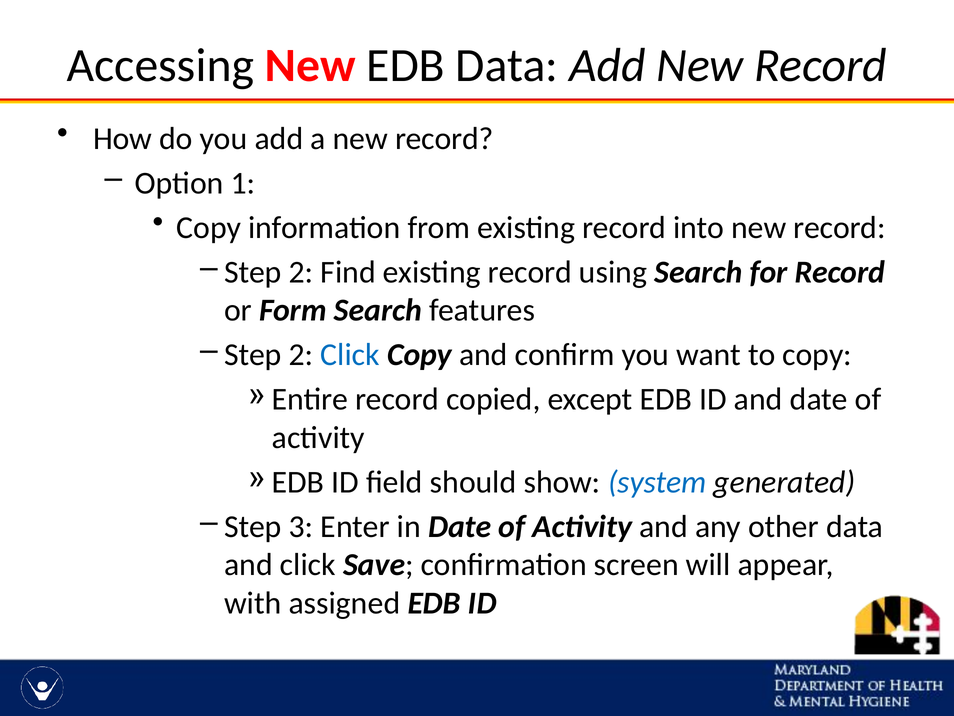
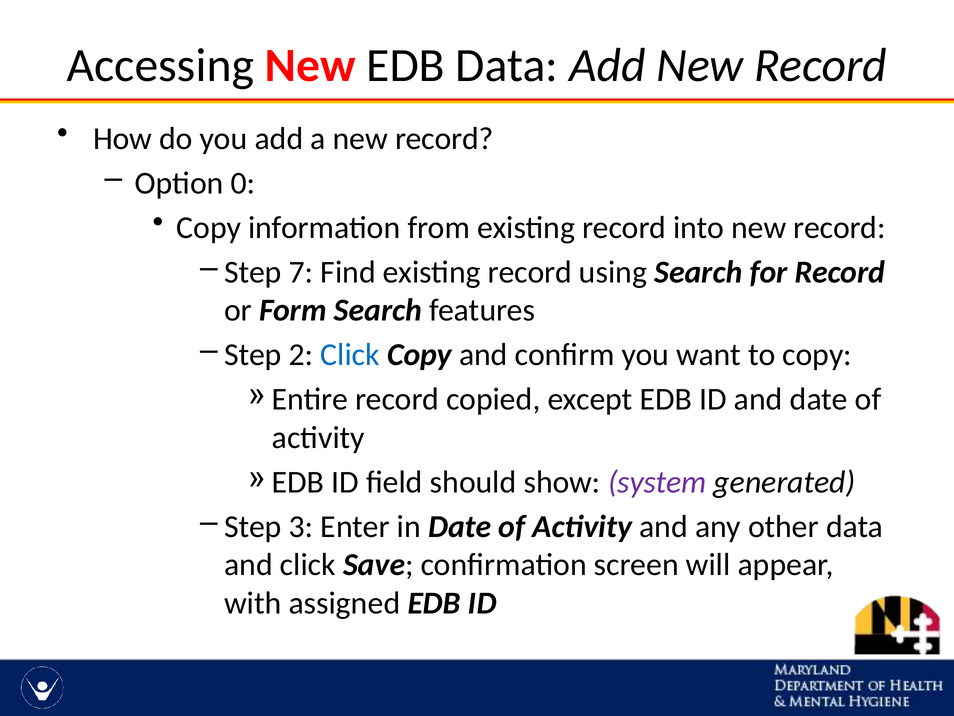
1: 1 -> 0 (243, 183)
2: 2 -> 7 (301, 272)
system colour: blue -> purple (657, 482)
